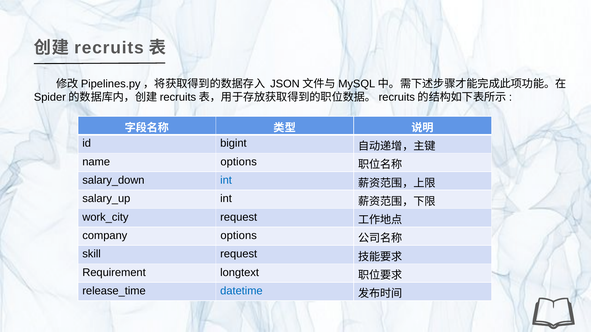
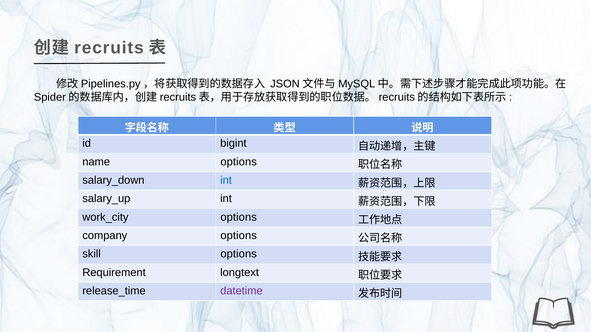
request: request -> options (239, 217)
skill request: request -> options (239, 254)
datetime colour: blue -> purple (241, 291)
